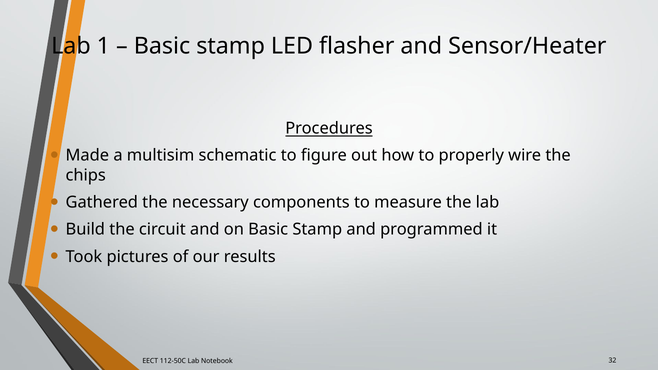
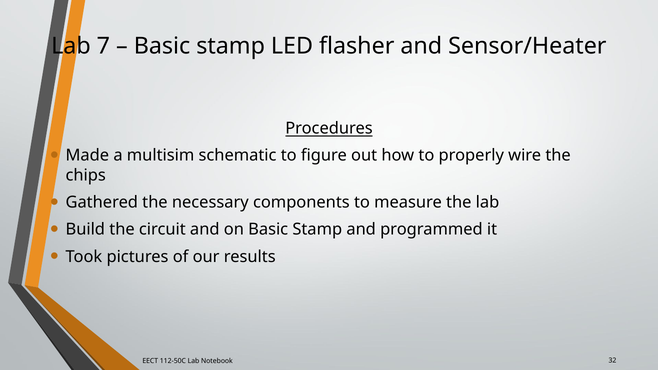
1: 1 -> 7 (103, 46)
